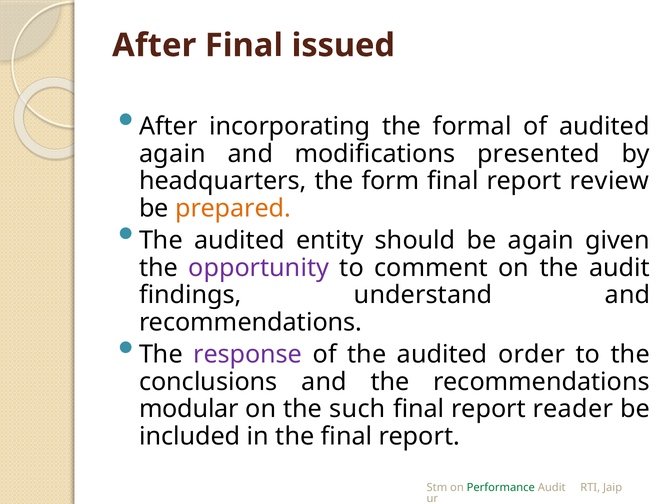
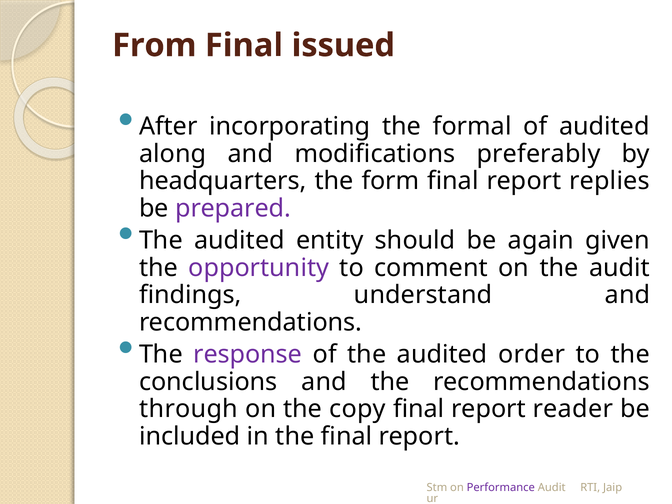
After: After -> From (154, 45)
again: again -> along (173, 154)
presented: presented -> preferably (539, 154)
review: review -> replies (610, 181)
prepared colour: orange -> purple (233, 208)
modular: modular -> through (189, 409)
such: such -> copy (357, 409)
Performance colour: green -> purple (501, 487)
